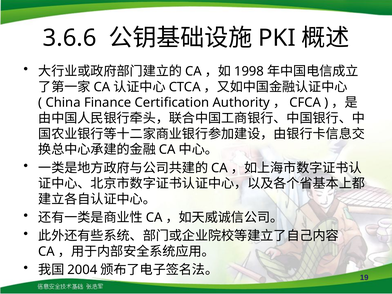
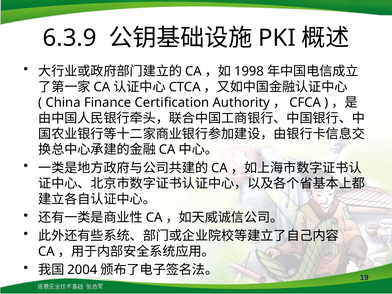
3.6.6: 3.6.6 -> 6.3.9 (70, 38)
